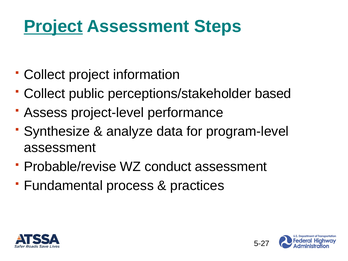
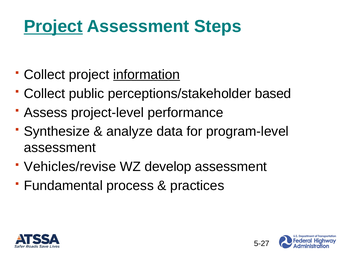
information underline: none -> present (147, 75)
Probable/revise: Probable/revise -> Vehicles/revise (70, 167)
conduct: conduct -> develop (168, 167)
